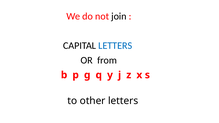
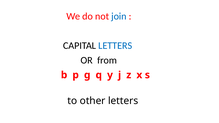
join colour: black -> blue (119, 16)
